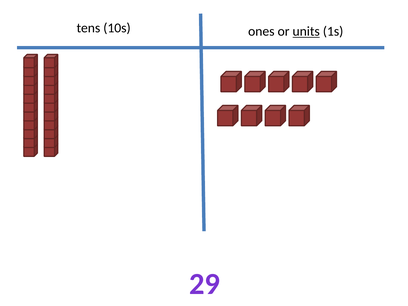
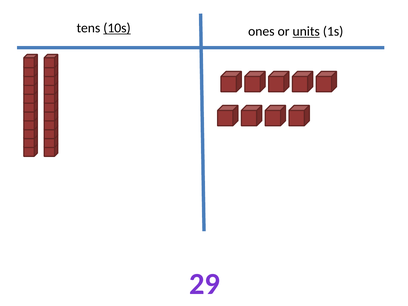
10s underline: none -> present (117, 28)
